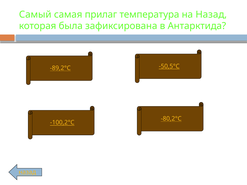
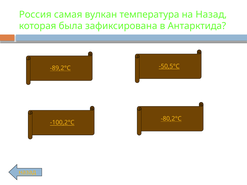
Самый: Самый -> Россия (35, 14)
прилаг: прилаг -> вулкан (101, 14)
